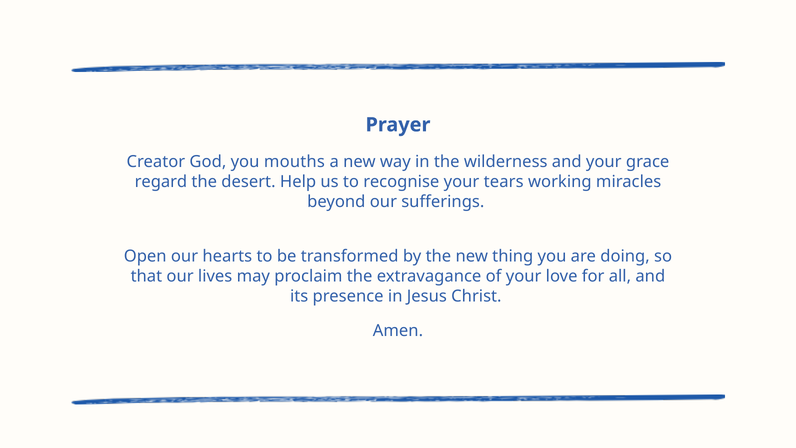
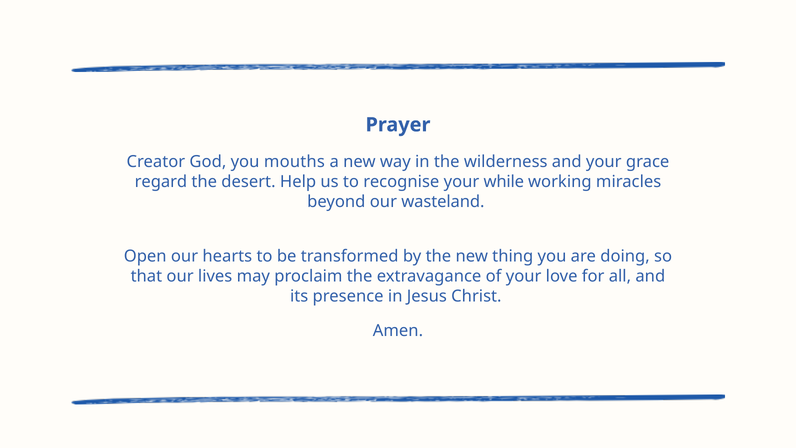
tears: tears -> while (504, 182)
sufferings: sufferings -> wasteland (443, 201)
